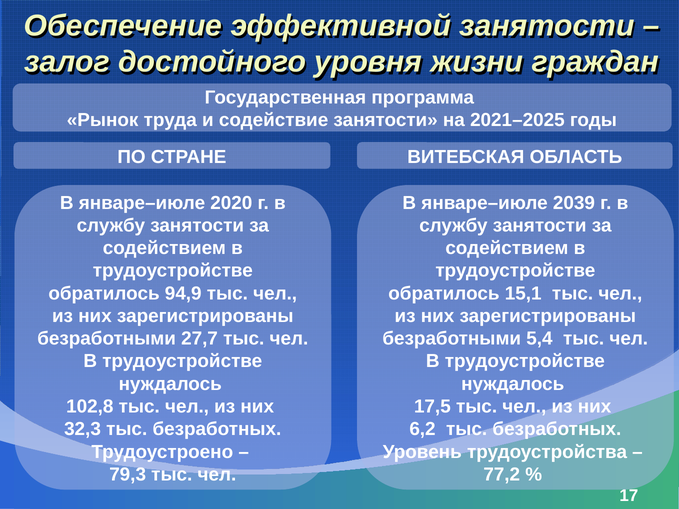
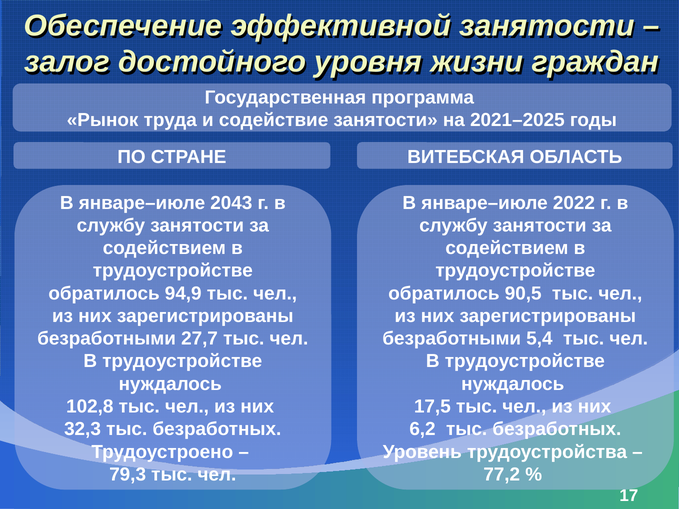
2020: 2020 -> 2043 (231, 203)
2039: 2039 -> 2022 (574, 203)
15,1: 15,1 -> 90,5 (523, 294)
